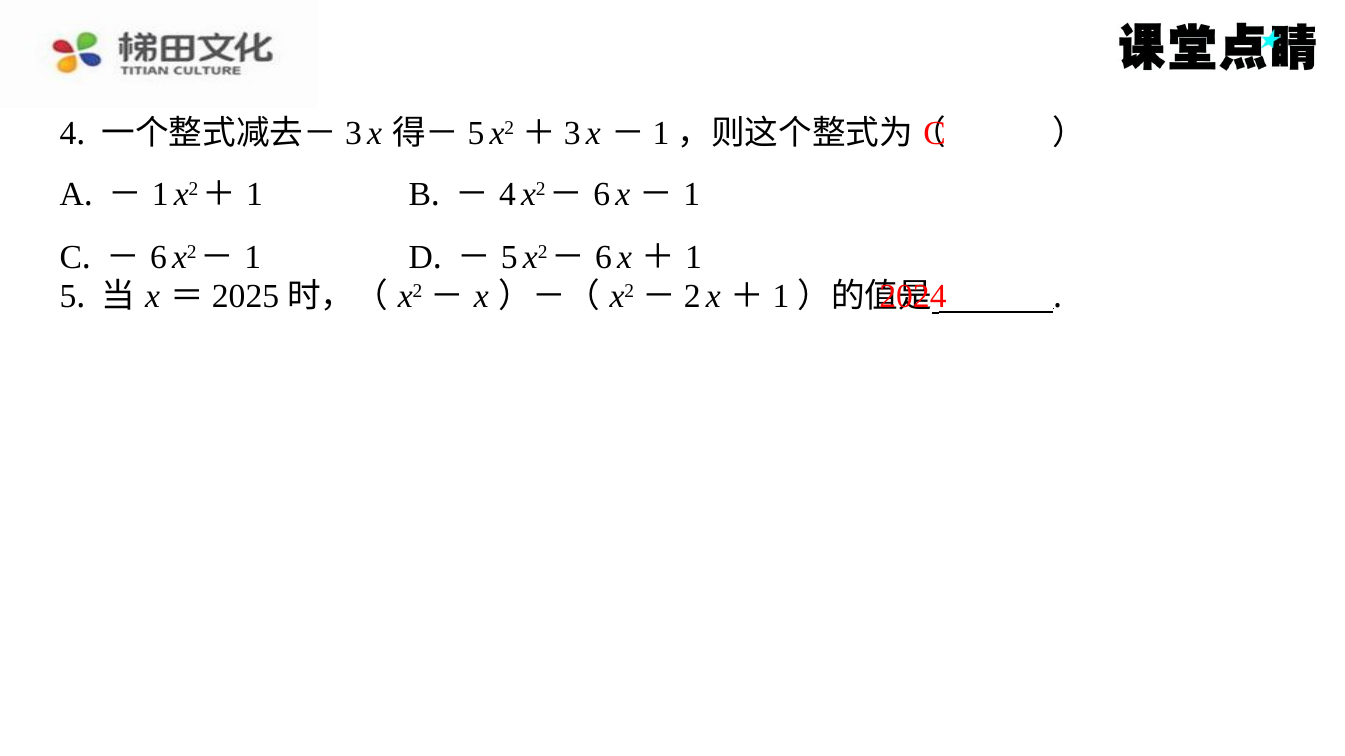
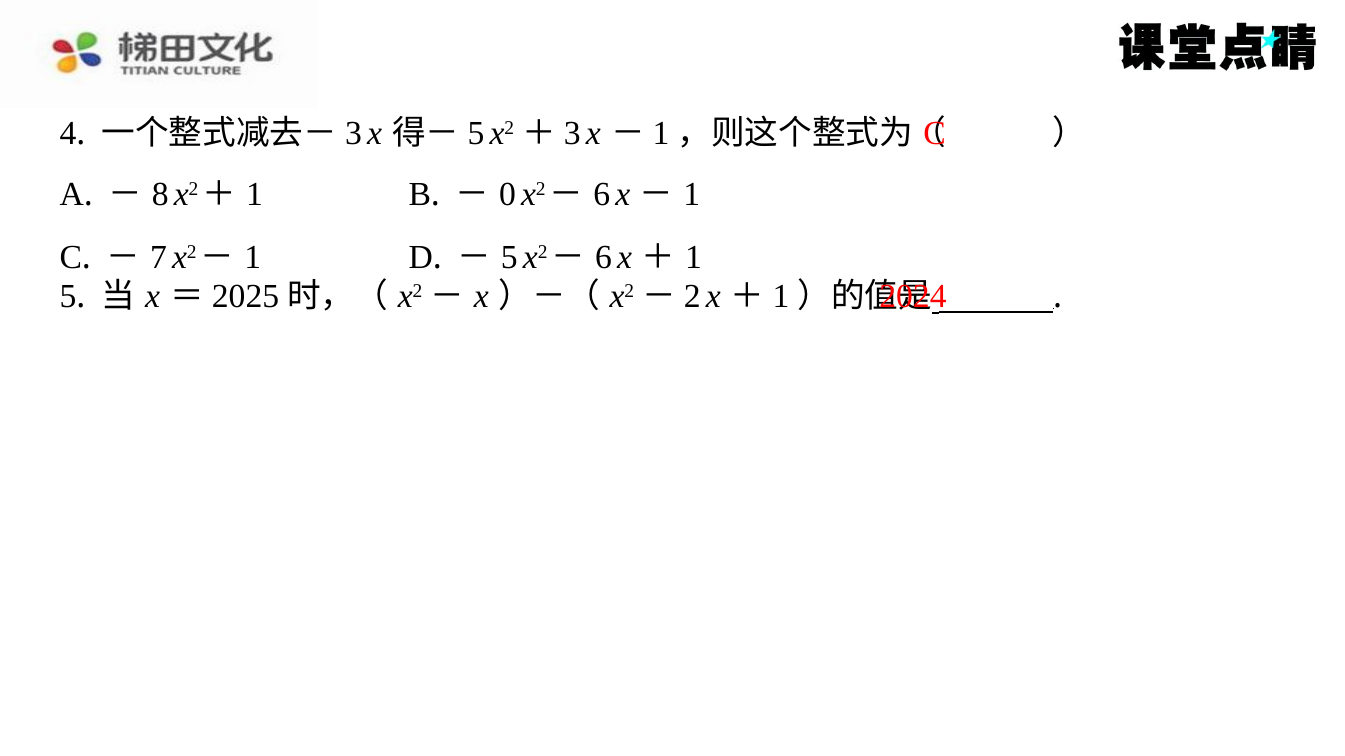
1: 1 -> 8 (160, 194)
4: 4 -> 0 (507, 194)
6: 6 -> 7 (158, 257)
